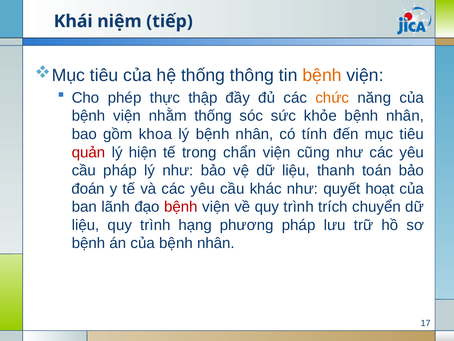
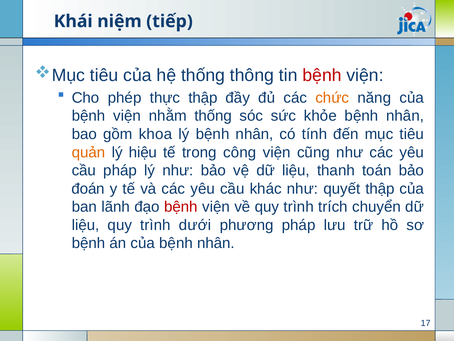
bệnh colour: orange -> red (322, 75)
quản colour: red -> orange (89, 152)
hiện: hiện -> hiệu (143, 152)
chẩn: chẩn -> công (240, 152)
quyết hoạt: hoạt -> thập (380, 188)
hạng: hạng -> dưới (195, 225)
